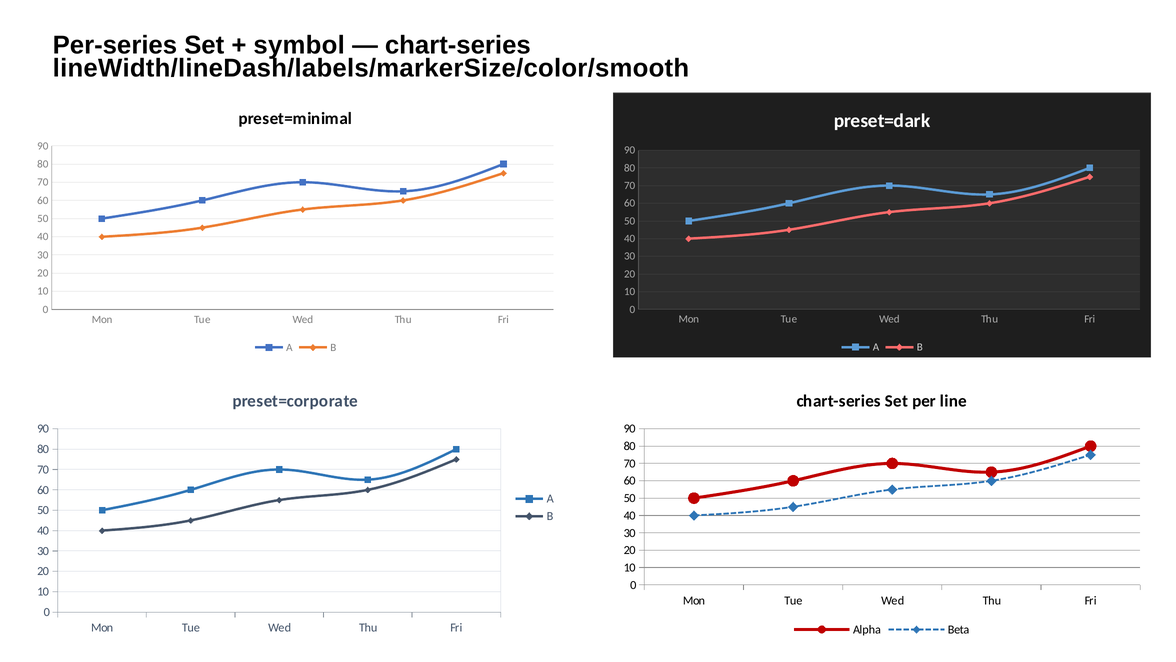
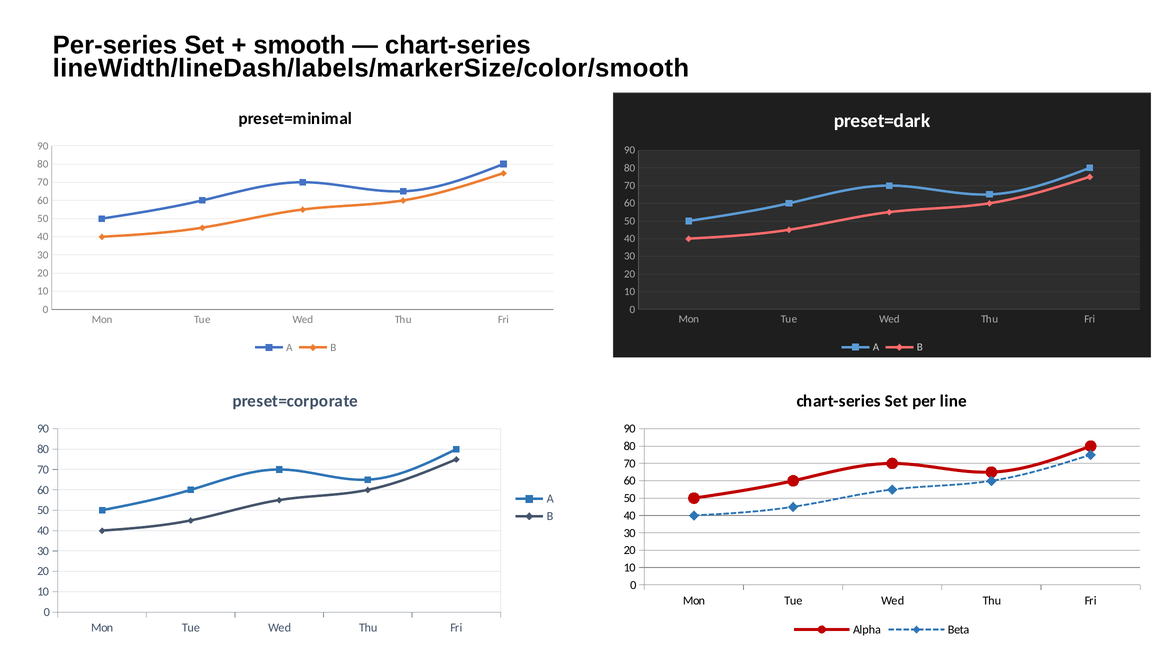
symbol: symbol -> smooth (299, 45)
